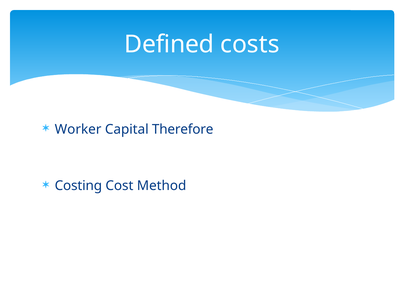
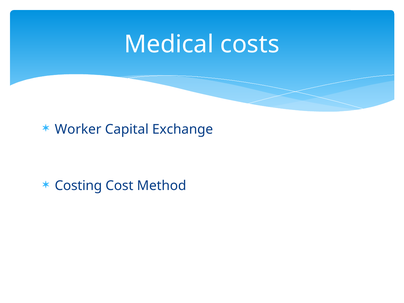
Defined: Defined -> Medical (169, 44)
Therefore: Therefore -> Exchange (183, 129)
